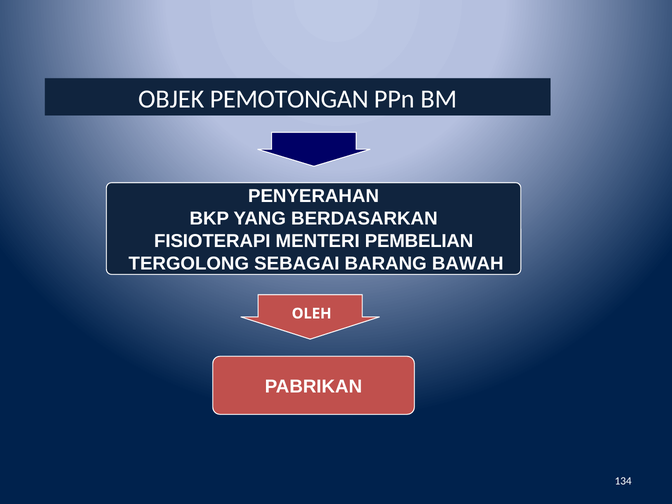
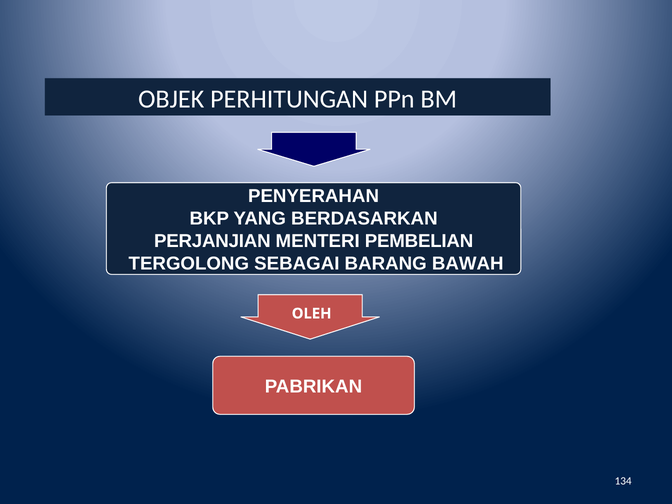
PEMOTONGAN: PEMOTONGAN -> PERHITUNGAN (289, 99)
FISIOTERAPI: FISIOTERAPI -> PERJANJIAN (212, 241)
